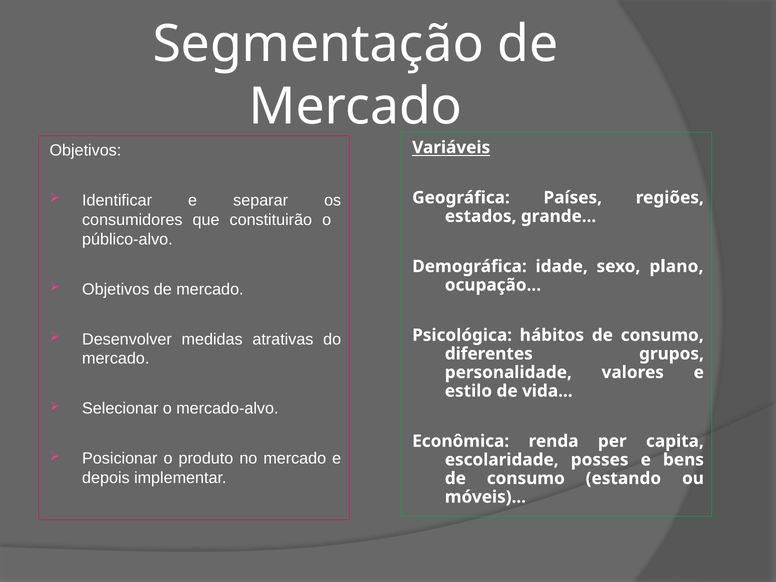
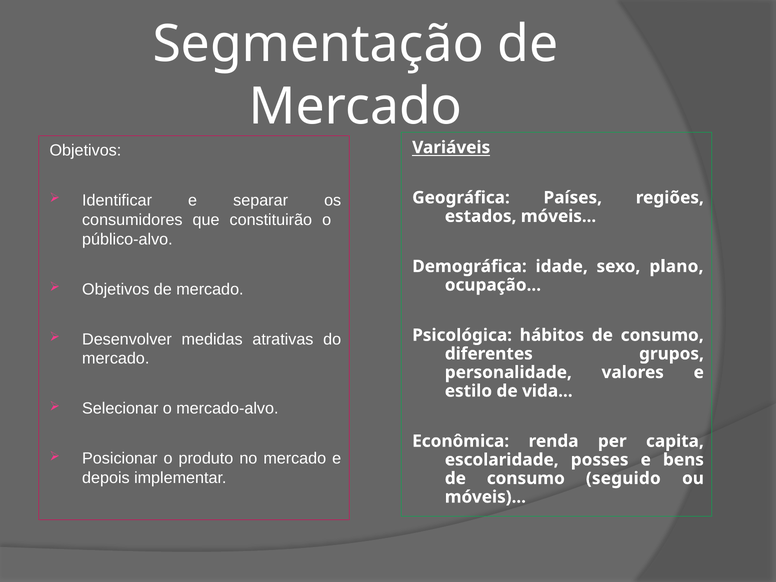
estados grande: grande -> móveis (559, 216)
estando: estando -> seguido (623, 478)
